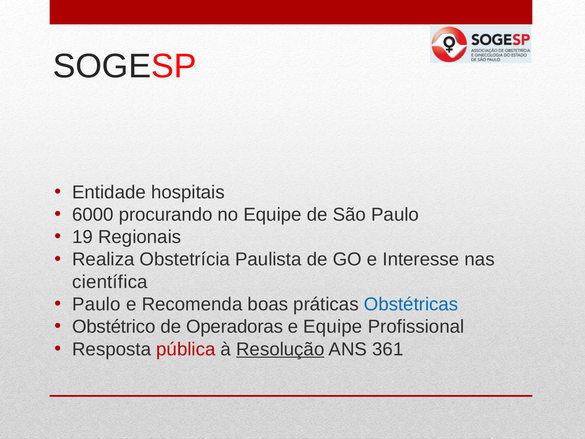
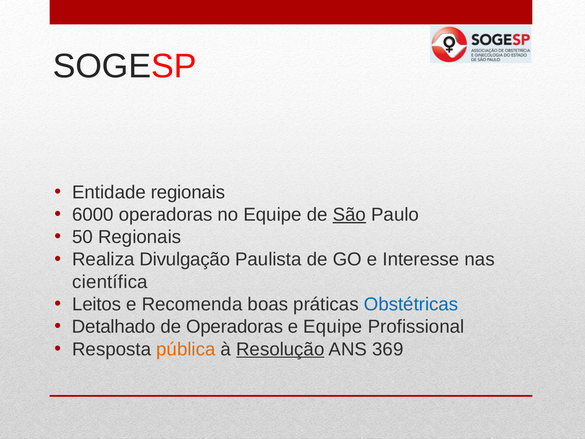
Entidade hospitais: hospitais -> regionais (188, 192)
6000 procurando: procurando -> operadoras (166, 215)
São underline: none -> present (349, 215)
19: 19 -> 50 (83, 237)
Obstetrícia: Obstetrícia -> Divulgação (185, 259)
Paulo: Paulo -> Leitos (97, 304)
Obstétrico: Obstétrico -> Detalhado (114, 327)
pública colour: red -> orange (186, 349)
361: 361 -> 369 (388, 349)
